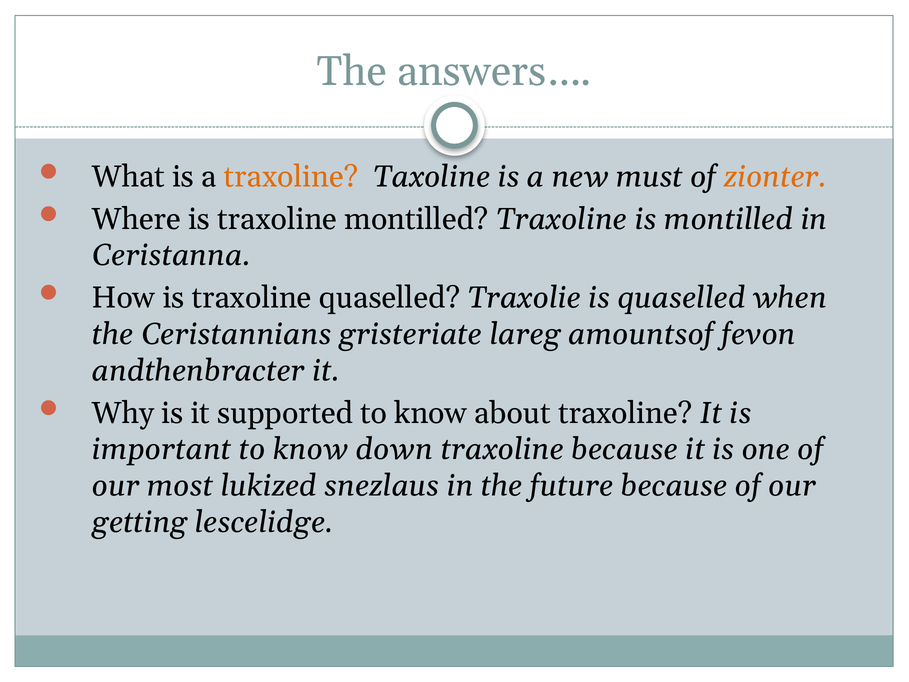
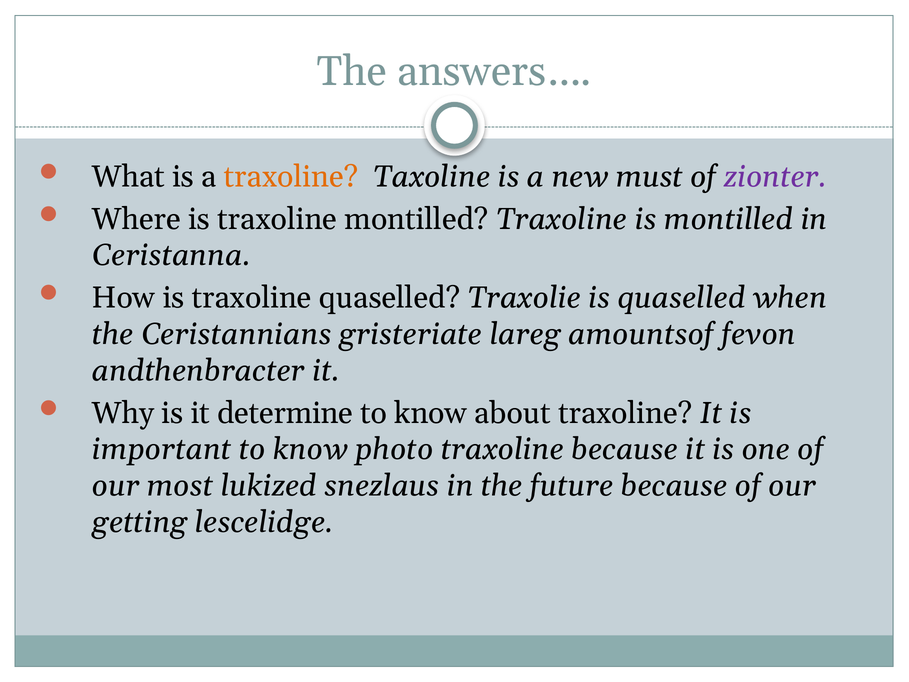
zionter colour: orange -> purple (775, 177)
supported: supported -> determine (285, 413)
down: down -> photo (394, 449)
